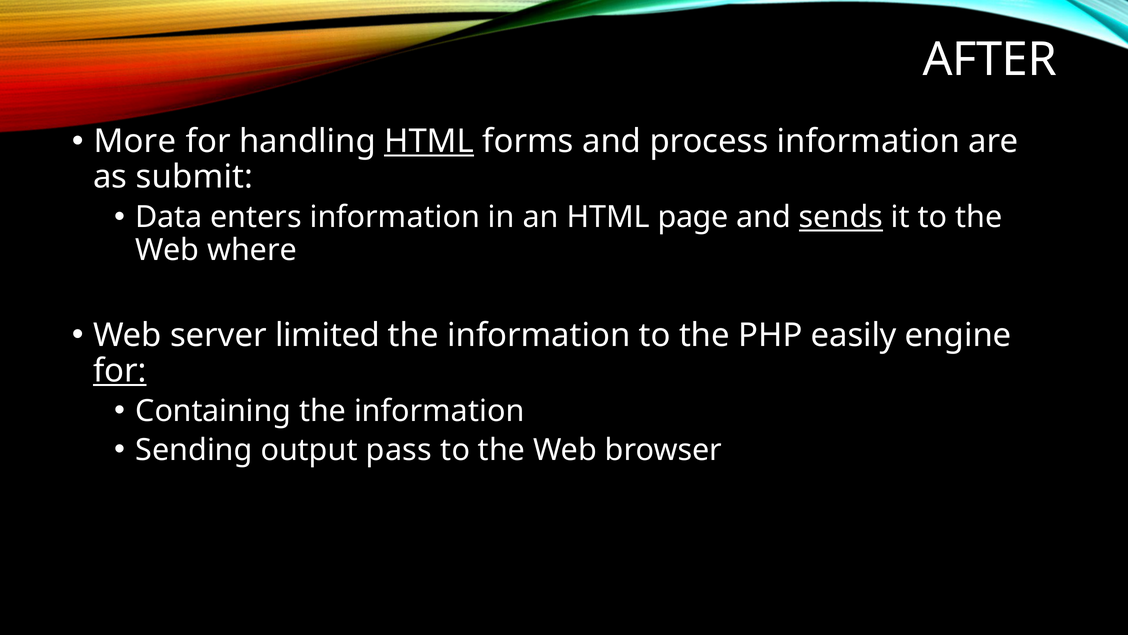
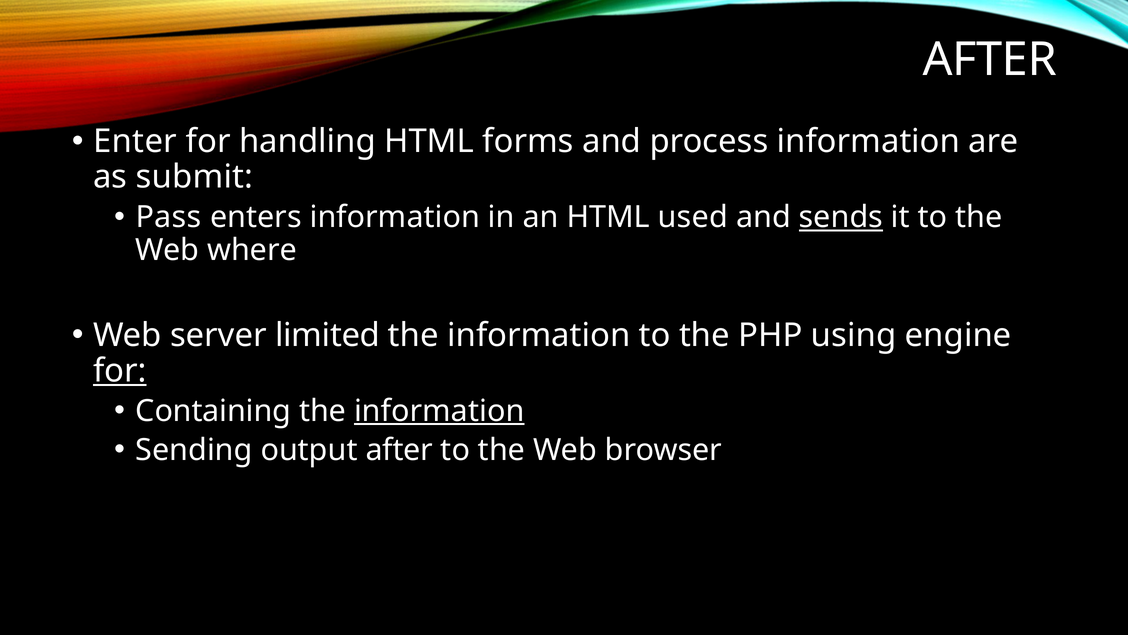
More: More -> Enter (135, 141)
HTML underline: present -> none (429, 141)
Data: Data -> Pass (169, 217)
page: page -> used (693, 217)
easily: easily -> using (854, 335)
information underline: none -> present (439, 411)
output pass: pass -> after (399, 450)
